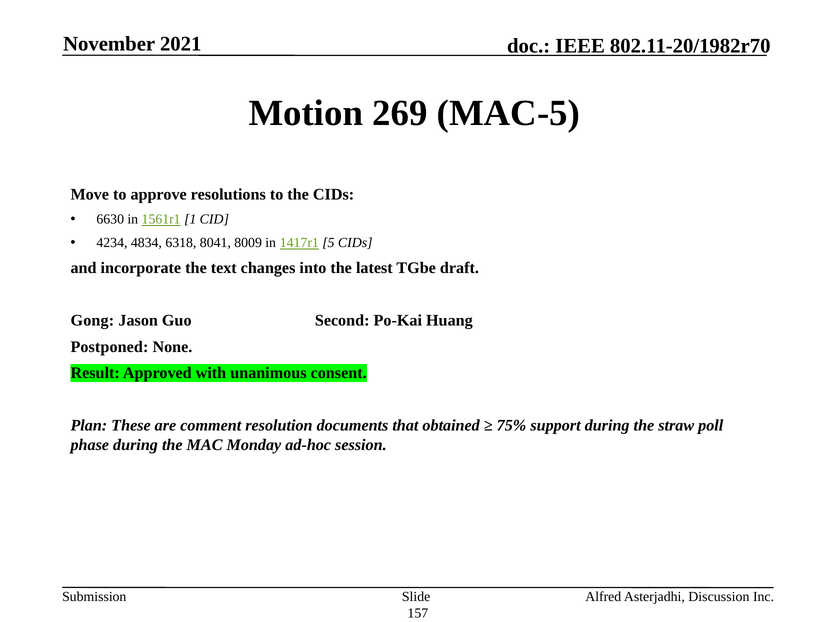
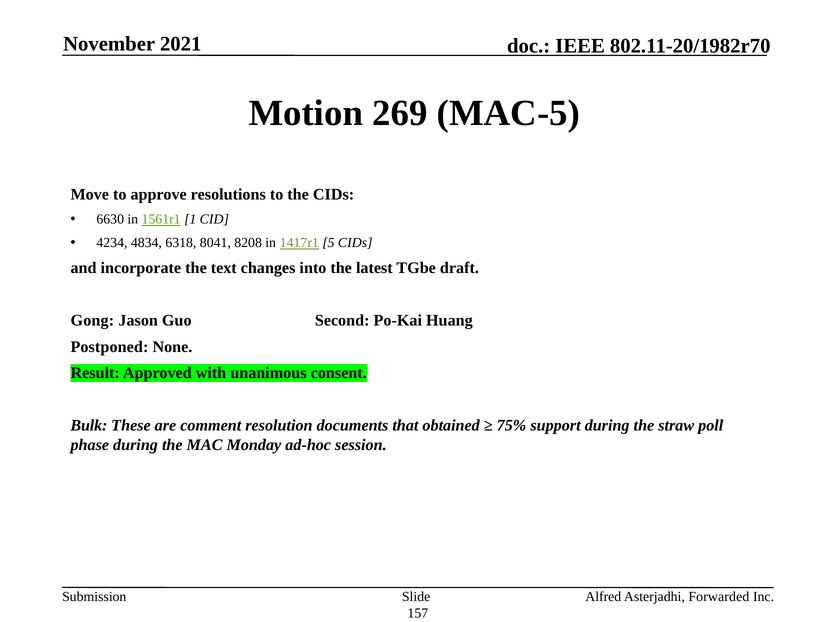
8009: 8009 -> 8208 (248, 243)
Plan: Plan -> Bulk (89, 425)
Discussion: Discussion -> Forwarded (719, 596)
